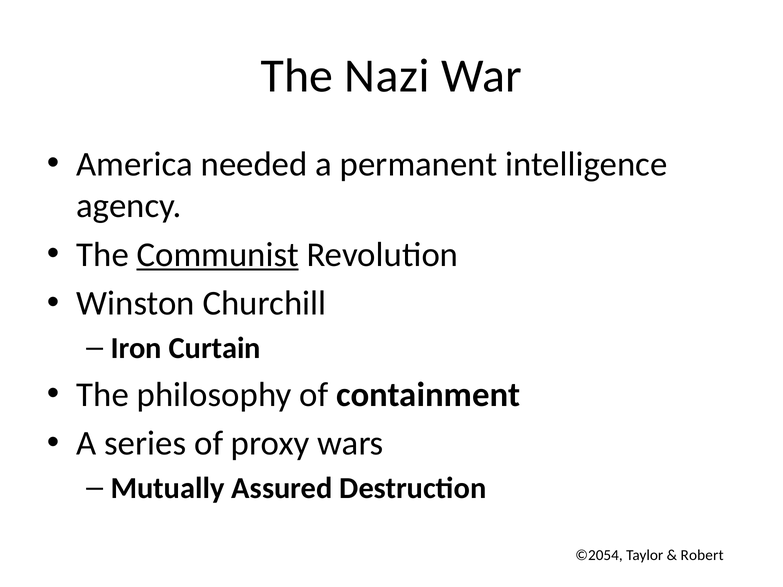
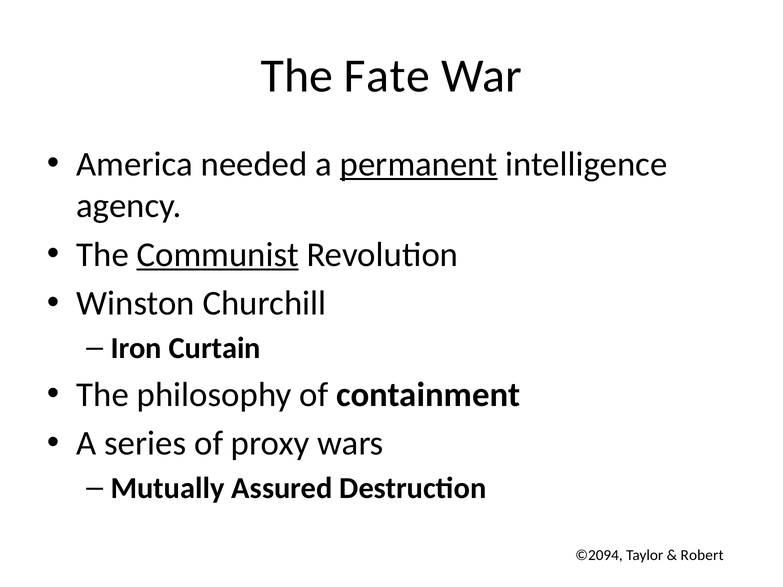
Nazi: Nazi -> Fate (387, 76)
permanent underline: none -> present (419, 164)
©2054: ©2054 -> ©2094 (599, 556)
